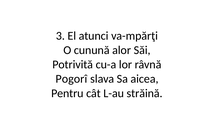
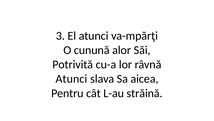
Pogorî: Pogorî -> Atunci (71, 78)
